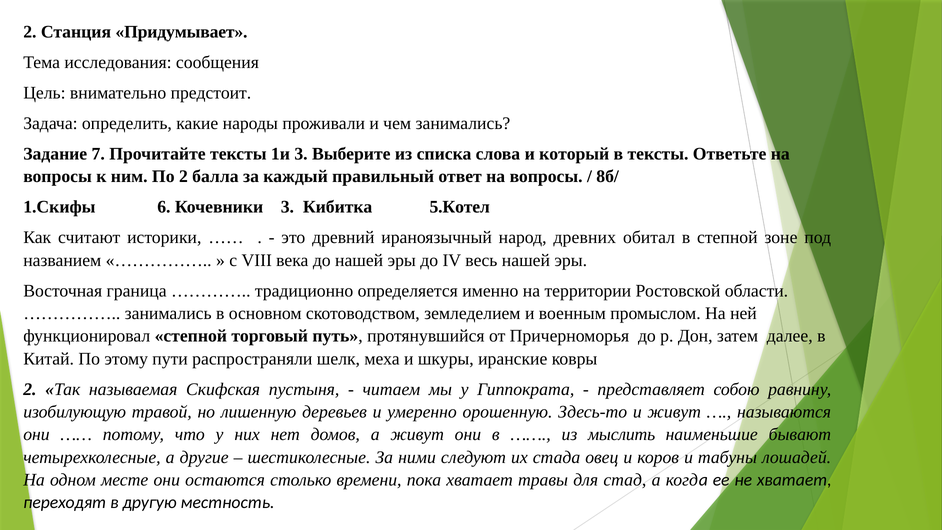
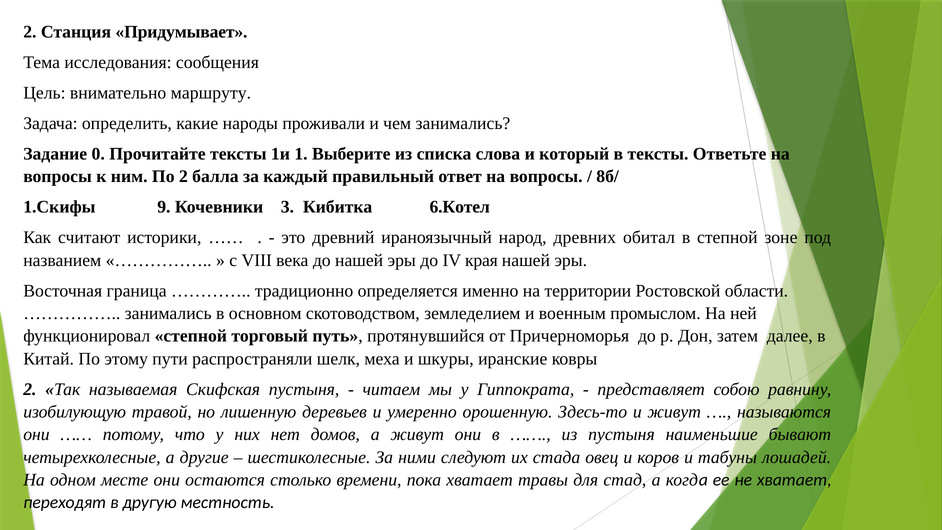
предстоит: предстоит -> маршруту (211, 93)
7: 7 -> 0 (98, 154)
1и 3: 3 -> 1 (301, 154)
6: 6 -> 9 (164, 207)
5.Котел: 5.Котел -> 6.Котел (460, 207)
весь: весь -> края (481, 260)
из мыслить: мыслить -> пустыня (621, 435)
